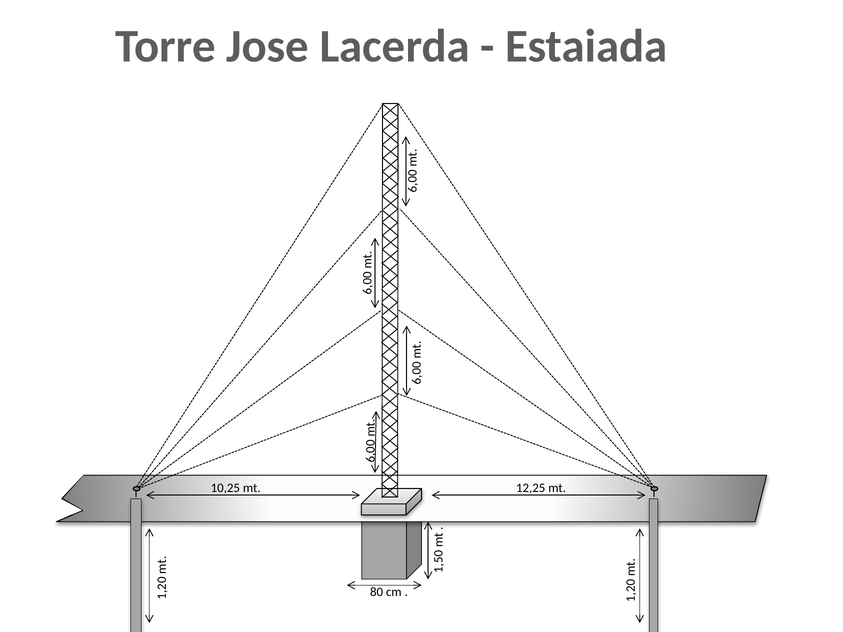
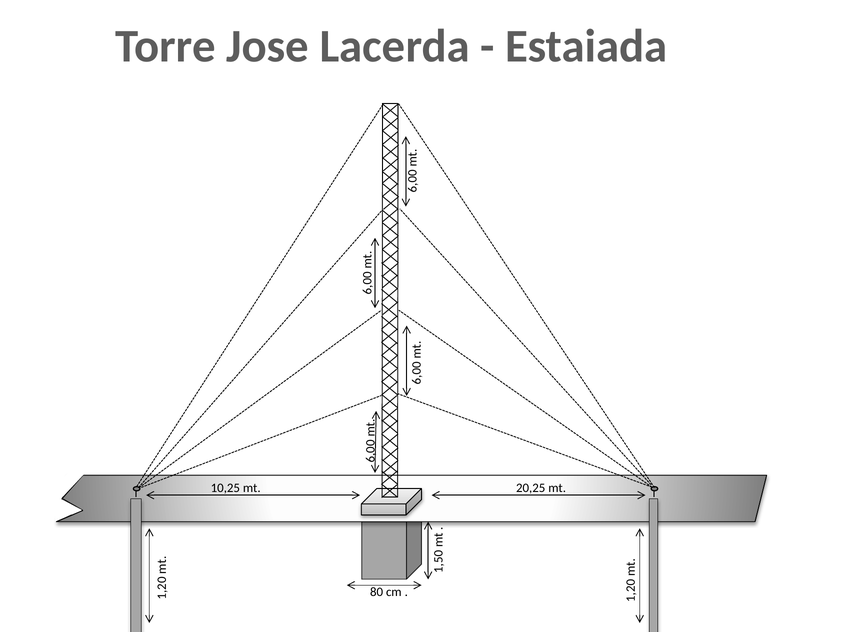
12,25: 12,25 -> 20,25 (531, 488)
